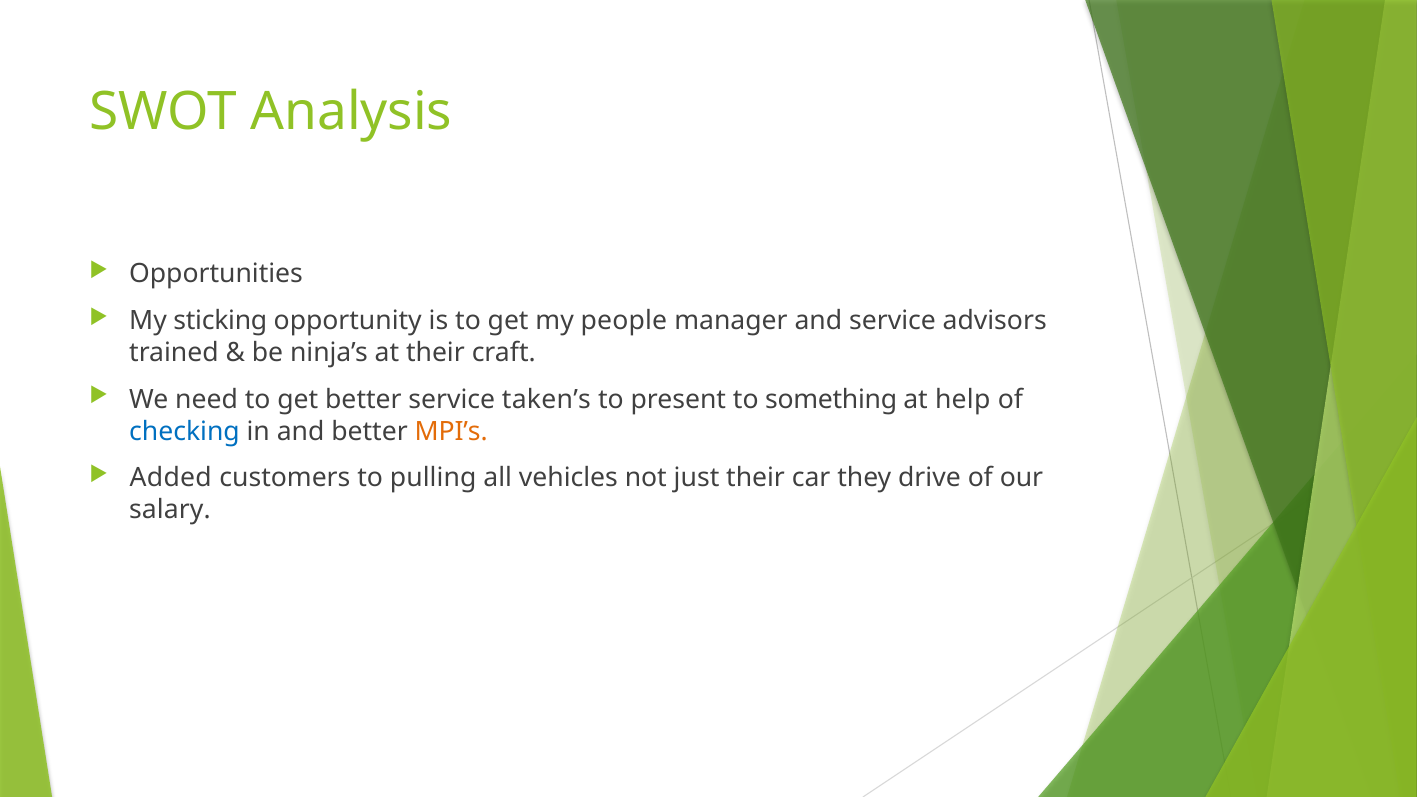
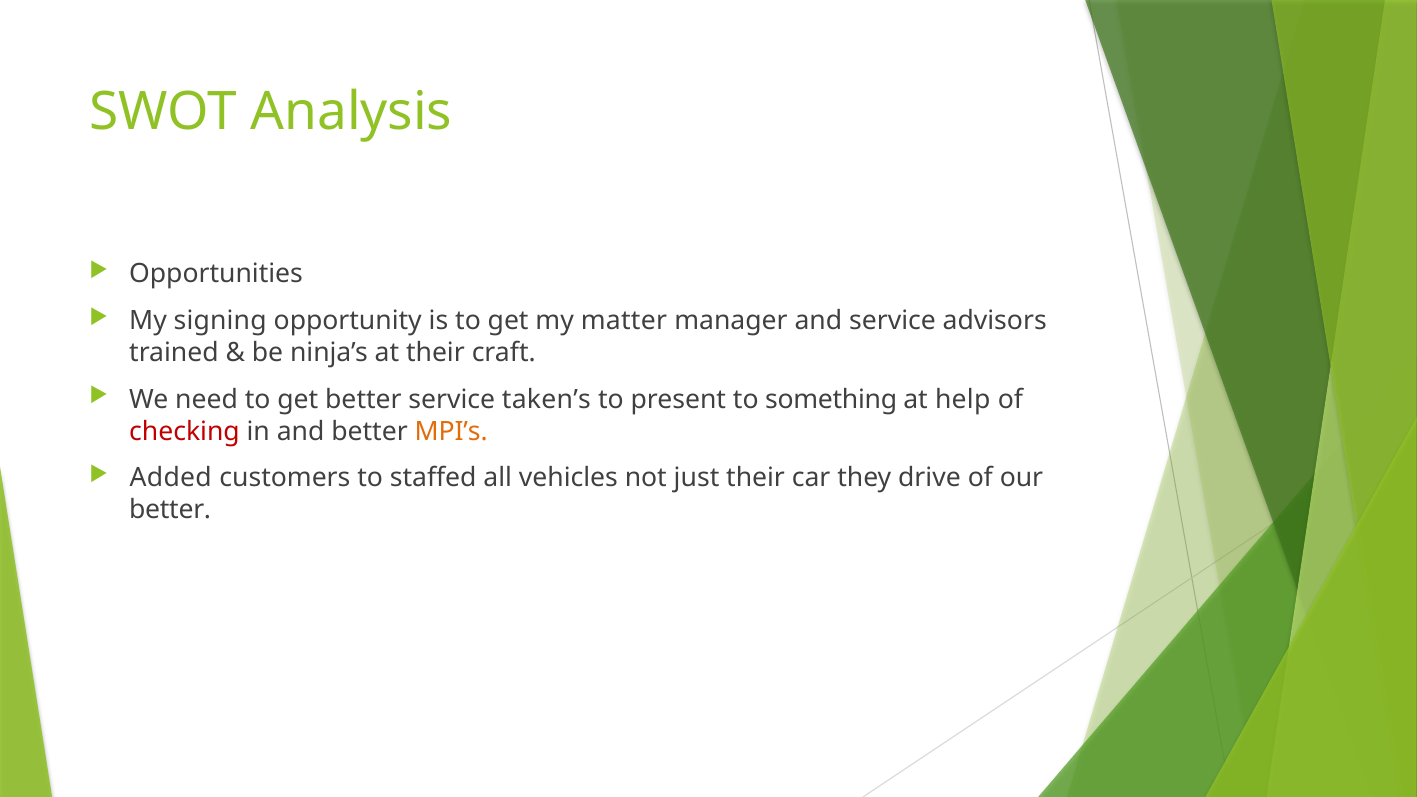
sticking: sticking -> signing (220, 321)
people: people -> matter (624, 321)
checking colour: blue -> red (184, 431)
pulling: pulling -> staffed (433, 478)
salary: salary -> better (170, 510)
